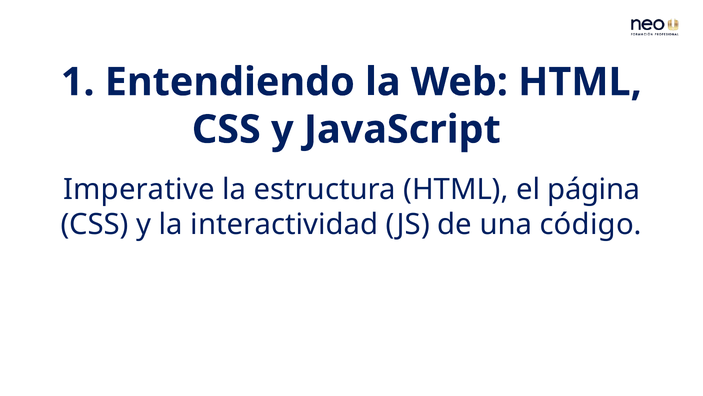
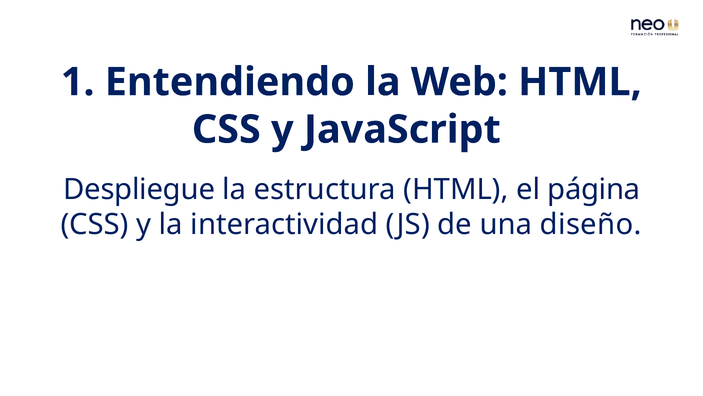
Imperative: Imperative -> Despliegue (139, 189)
código: código -> diseño (591, 224)
